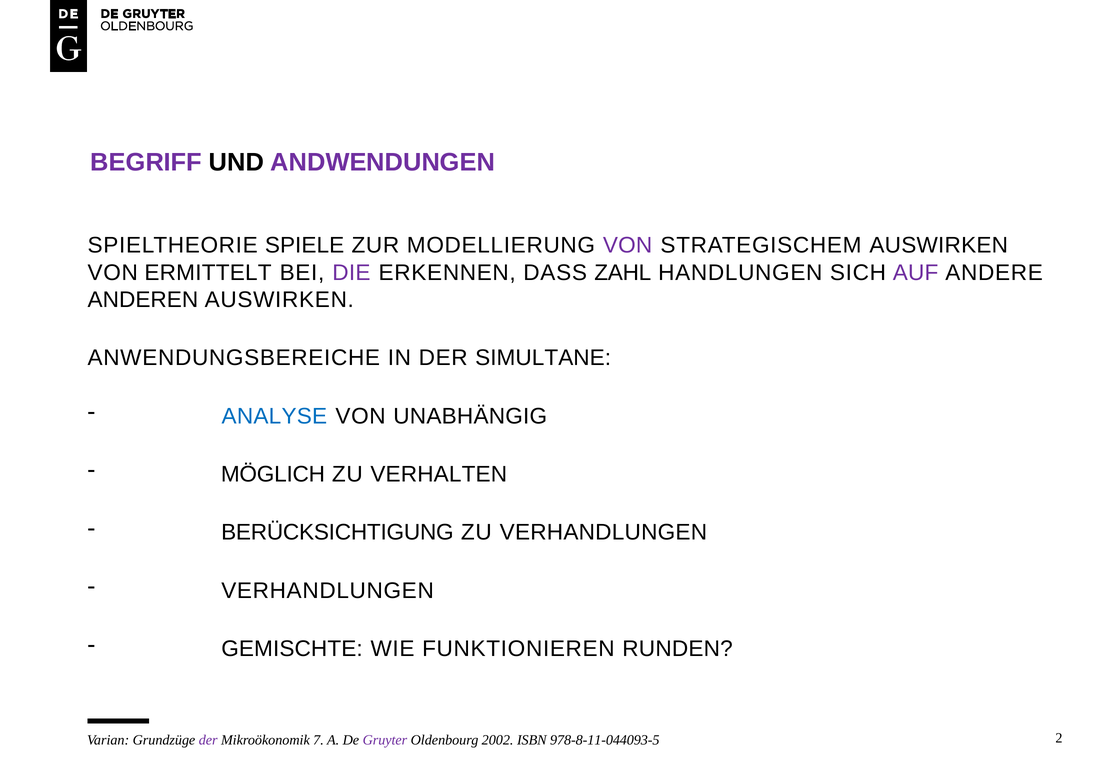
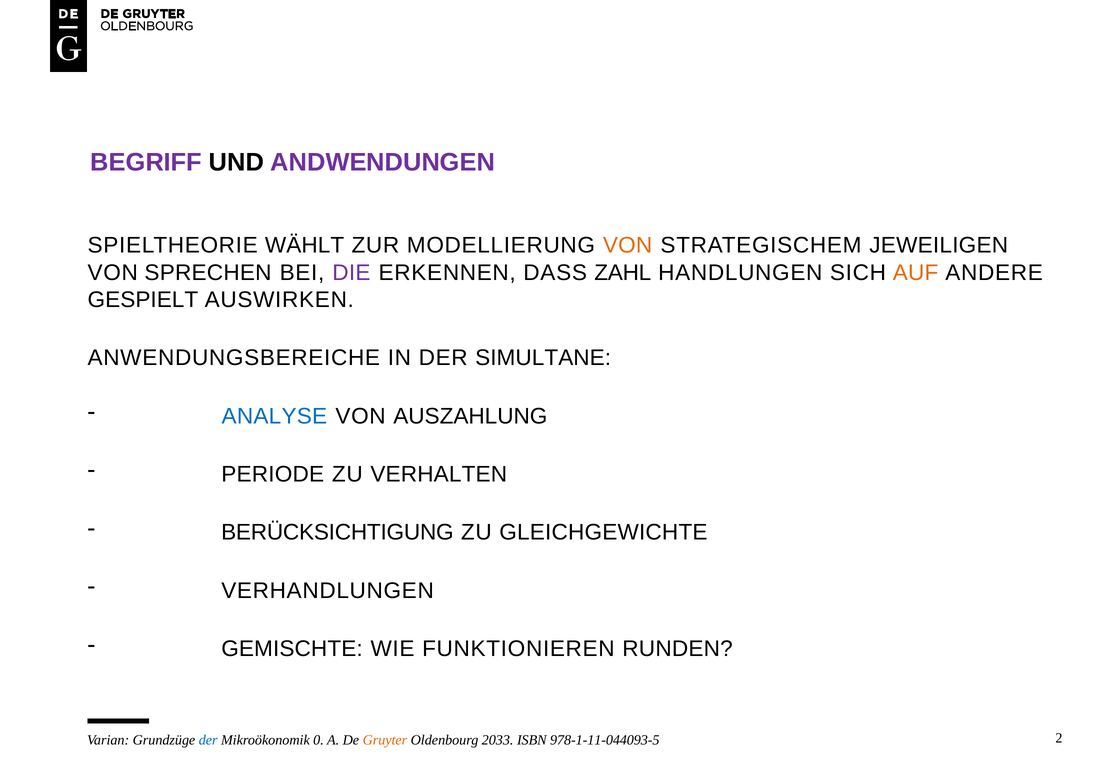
SPIELE: SPIELE -> WÄHLT (305, 246)
VON colour: purple -> orange (628, 246)
STRATEGISCHEM AUSWIRKEN: AUSWIRKEN -> JEWEILIGEN (939, 246)
ERMITTELT: ERMITTELT -> SPRECHEN (208, 273)
AUF colour: purple -> orange (916, 273)
ANDEREN: ANDEREN -> GESPIELT (143, 300)
UNABHÄNGIG: UNABHÄNGIG -> AUSZAHLUNG (470, 416)
MÖGLICH: MÖGLICH -> PERIODE (273, 475)
ZU VERHANDLUNGEN: VERHANDLUNGEN -> GLEICHGEWICHTE (603, 533)
der colour: purple -> blue (208, 741)
7: 7 -> 0 (318, 741)
Gruyter colour: purple -> orange (385, 741)
2002: 2002 -> 2033 (498, 741)
978-8-11-044093-5: 978-8-11-044093-5 -> 978-1-11-044093-5 (605, 741)
